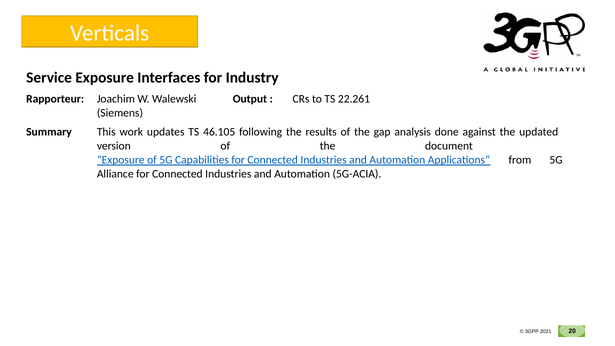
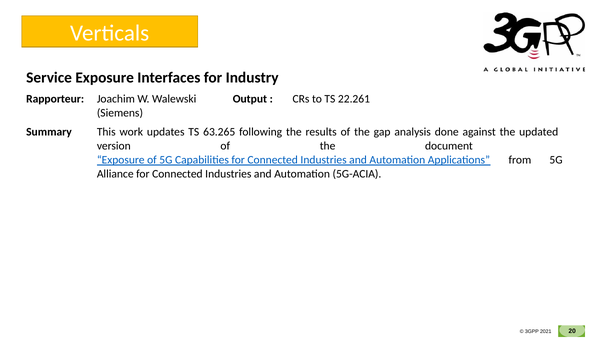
46.105: 46.105 -> 63.265 (219, 132)
